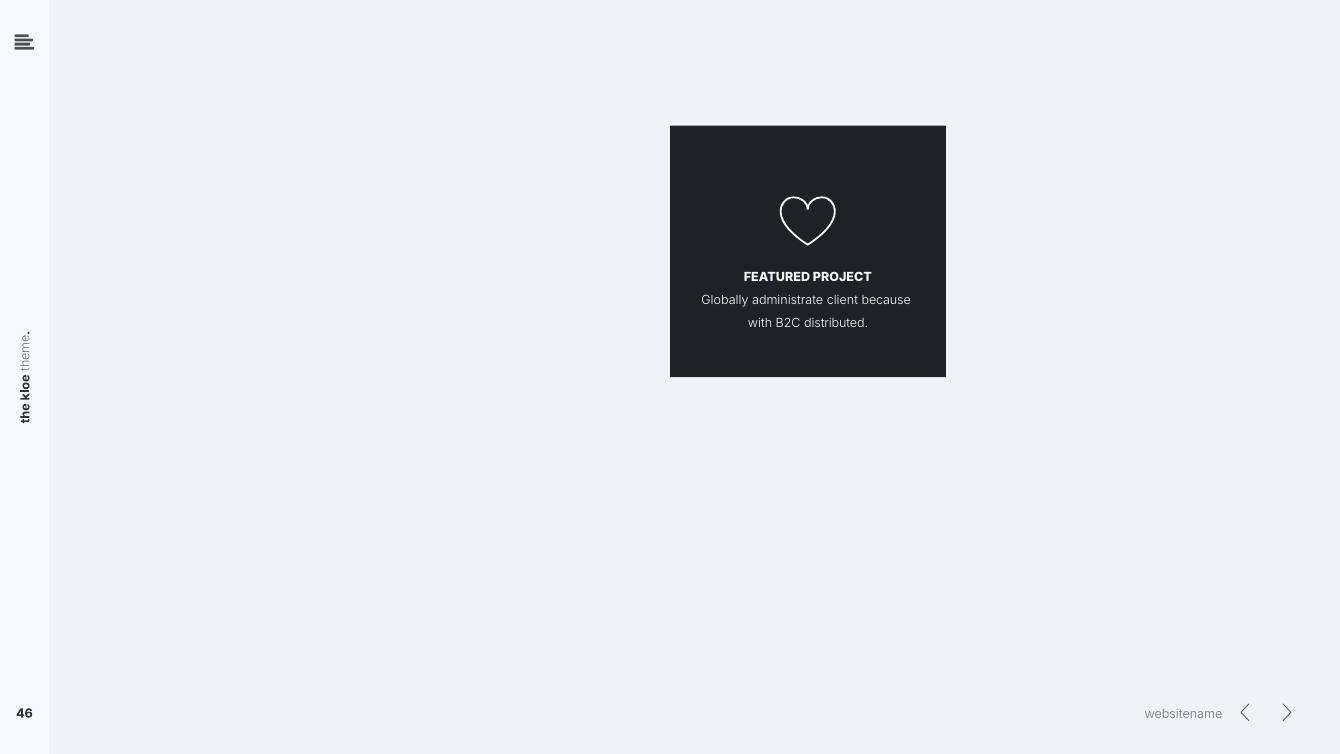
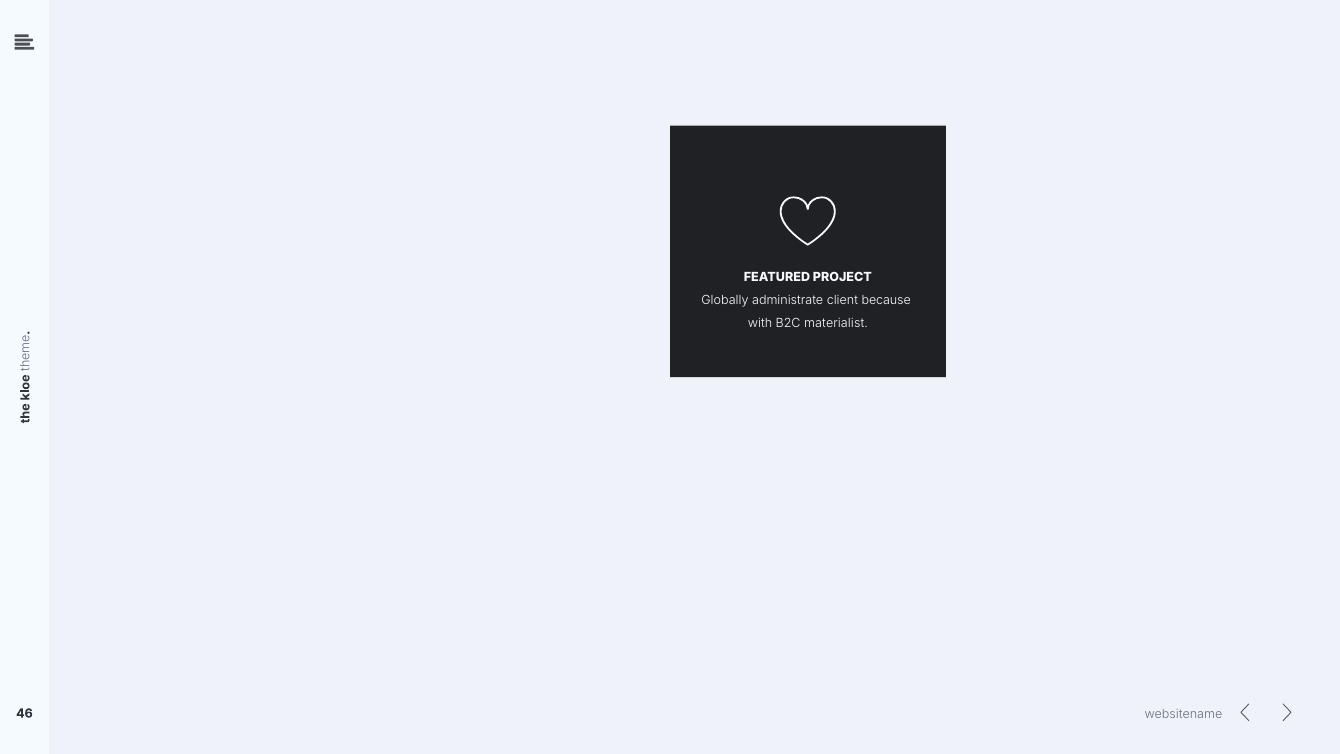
distributed: distributed -> materialist (836, 323)
